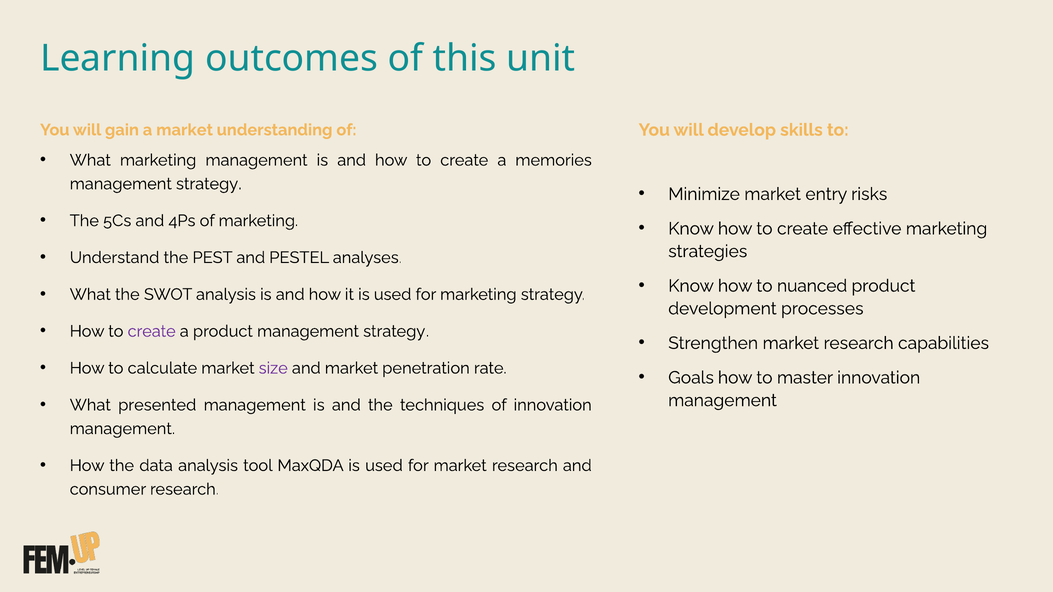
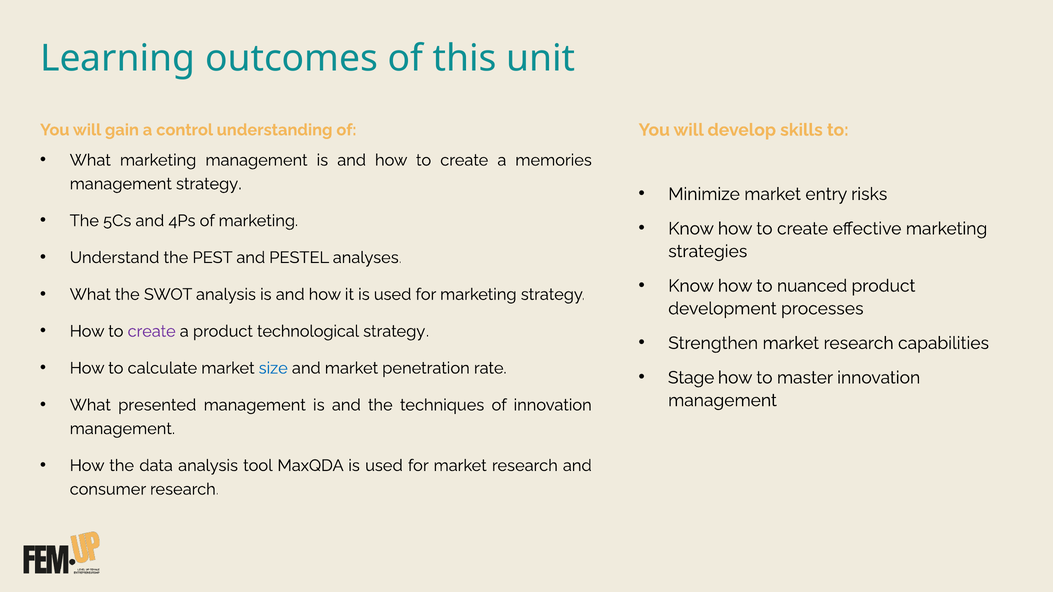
a market: market -> control (185, 130)
product management: management -> technological (308, 331)
size colour: purple -> blue (273, 368)
Goals: Goals -> Stage (691, 378)
